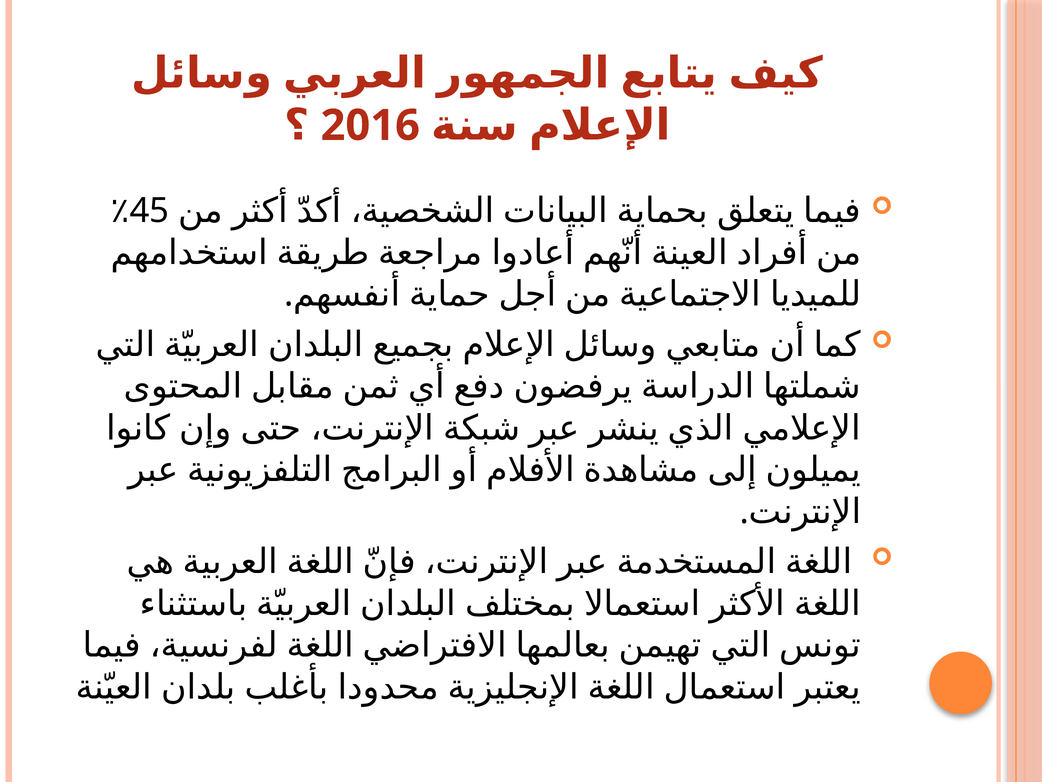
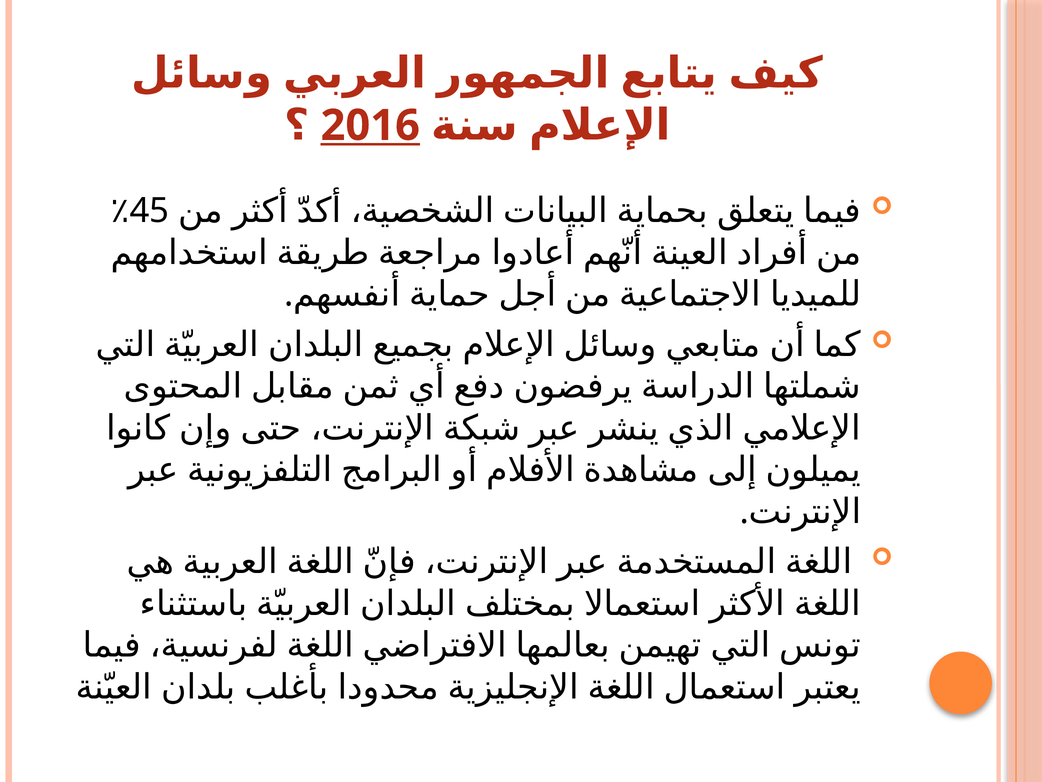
2016 underline: none -> present (370, 125)
